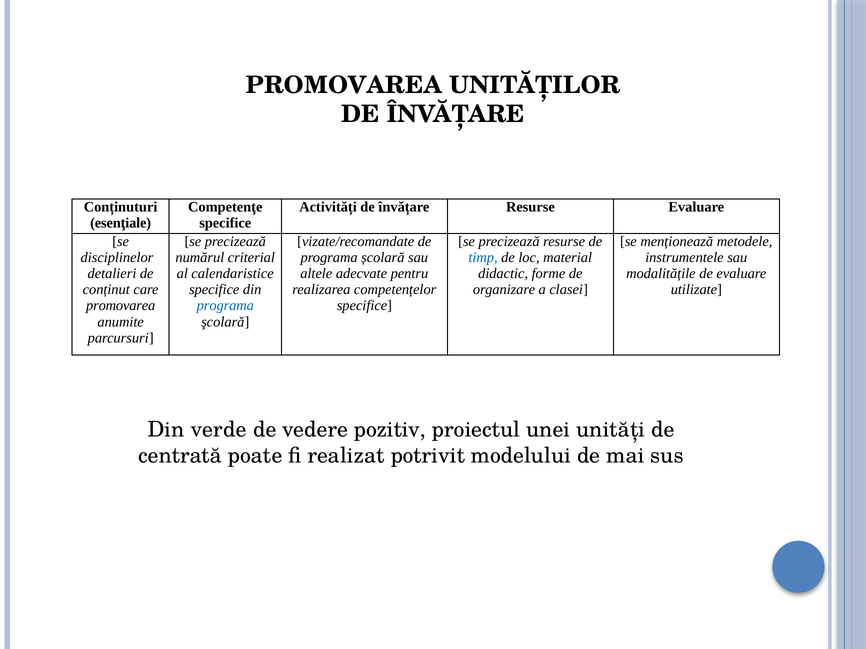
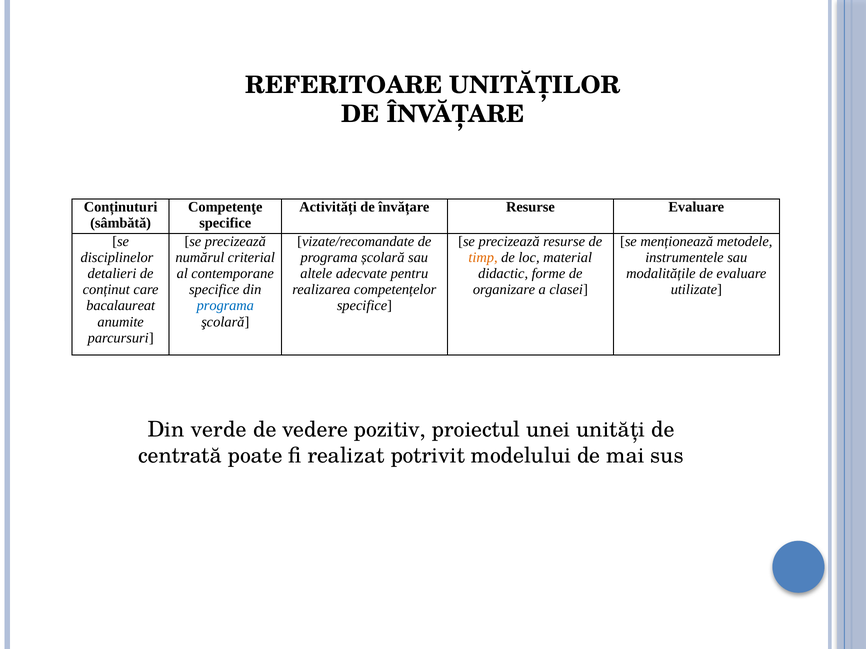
PROMOVAREA: PROMOVAREA -> REFERITOARE (344, 85)
esenţiale: esenţiale -> sâmbătă (121, 223)
timp colour: blue -> orange (483, 258)
calendaristice: calendaristice -> contemporane (233, 274)
promovarea: promovarea -> bacalaureat (121, 306)
